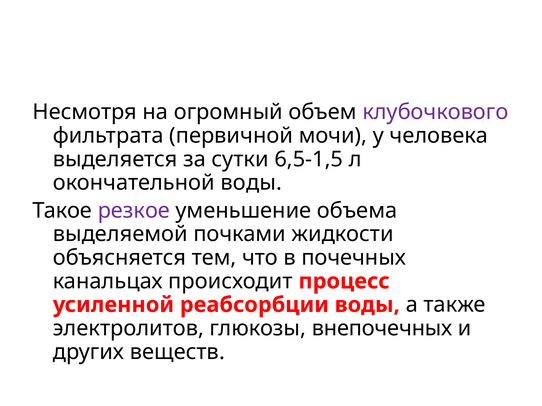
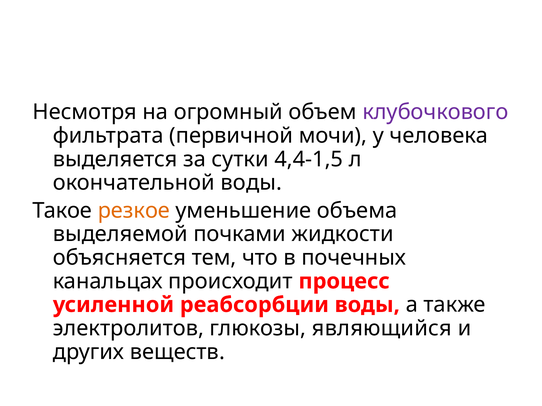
6,5-1,5: 6,5-1,5 -> 4,4-1,5 (309, 159)
резкое colour: purple -> orange (134, 211)
внепочечных: внепочечных -> являющийся (382, 329)
